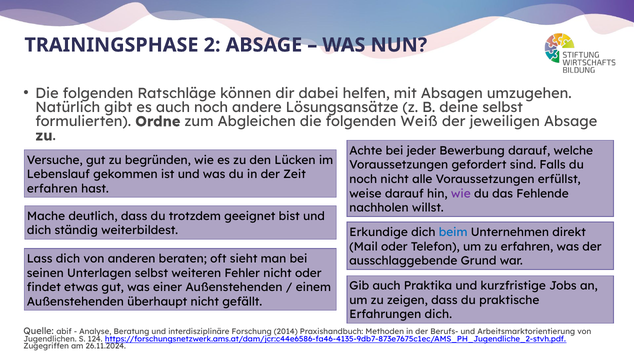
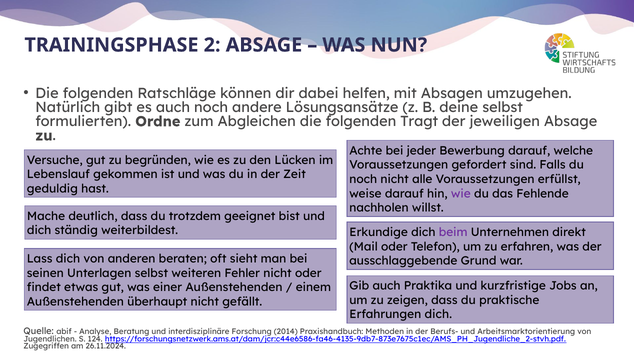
Weiß: Weiß -> Tragt (419, 121)
erfahren: erfahren -> geduldig (52, 188)
beim colour: blue -> purple (453, 232)
